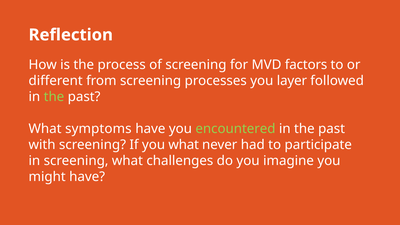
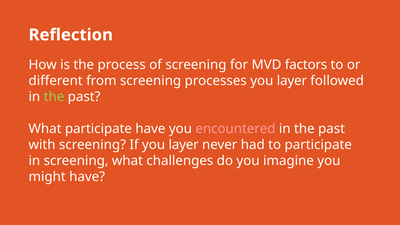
What symptoms: symptoms -> participate (98, 129)
encountered colour: light green -> pink (235, 129)
If you what: what -> layer (184, 145)
